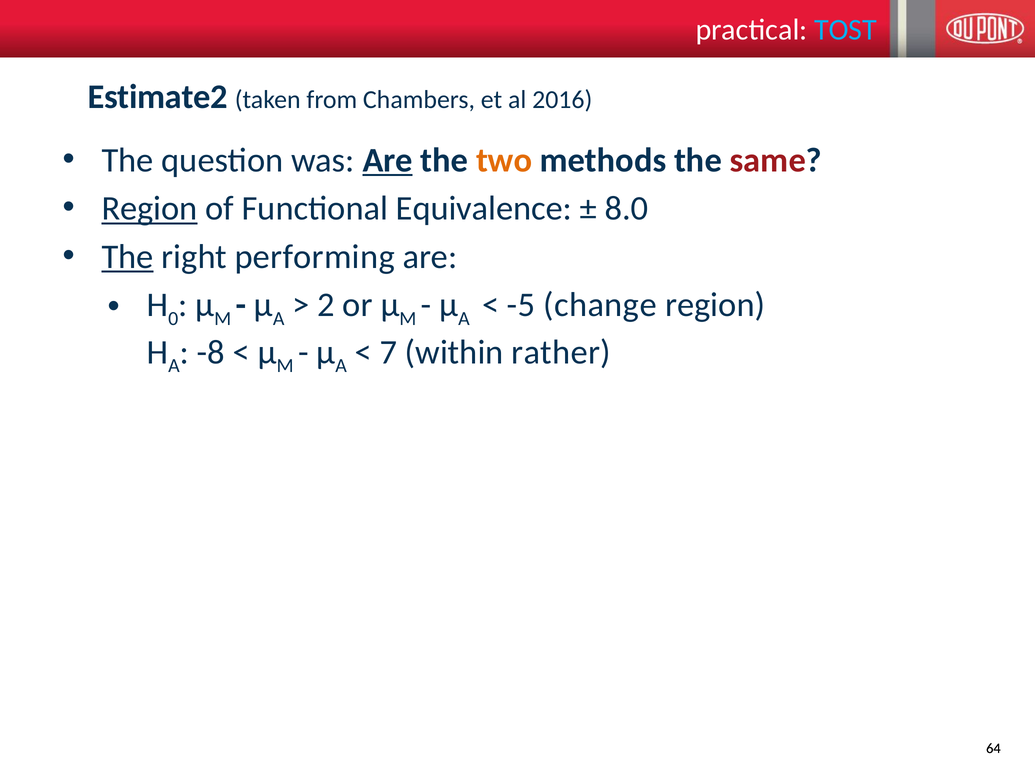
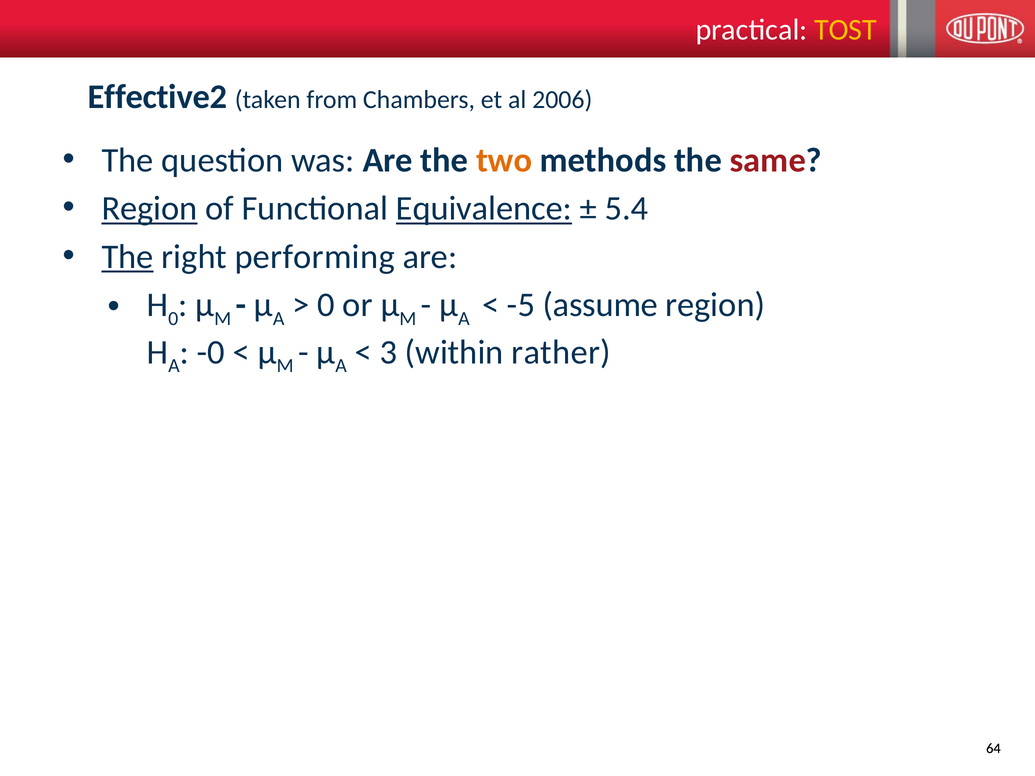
TOST colour: light blue -> yellow (846, 30)
Estimate2: Estimate2 -> Effective2 (158, 97)
2016: 2016 -> 2006 (562, 100)
Are underline: present -> none (388, 160)
Equivalence underline: none -> present (484, 209)
8.0: 8.0 -> 5.4 (627, 209)
2: 2 -> 0 (326, 305)
change: change -> assume (600, 305)
-8: -8 -> -0 (211, 352)
7: 7 -> 3 (388, 352)
